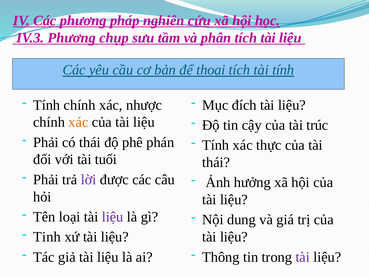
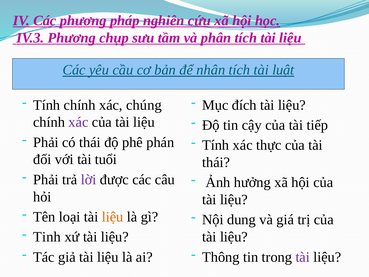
thoại: thoại -> nhân (211, 70)
tài tính: tính -> luật (283, 70)
nhược: nhược -> chúng (144, 105)
xác colour: orange -> purple (78, 122)
trúc: trúc -> tiếp (317, 125)
liệu colour: purple -> orange (113, 217)
